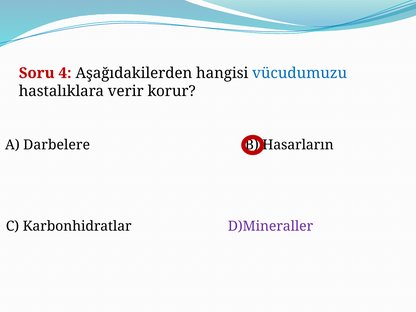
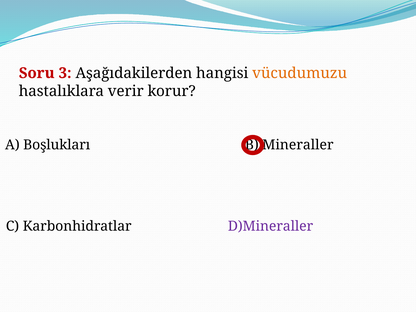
4: 4 -> 3 (65, 73)
vücudumuzu colour: blue -> orange (300, 73)
Darbelere: Darbelere -> Boşlukları (57, 145)
Hasarların: Hasarların -> Mineraller (298, 145)
